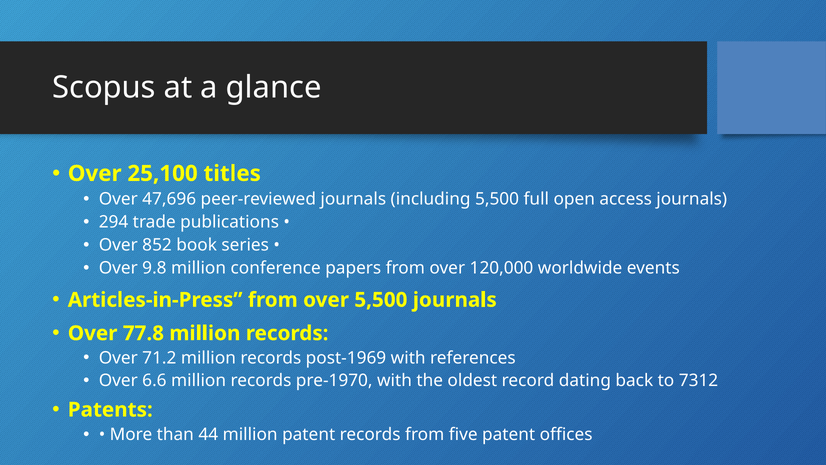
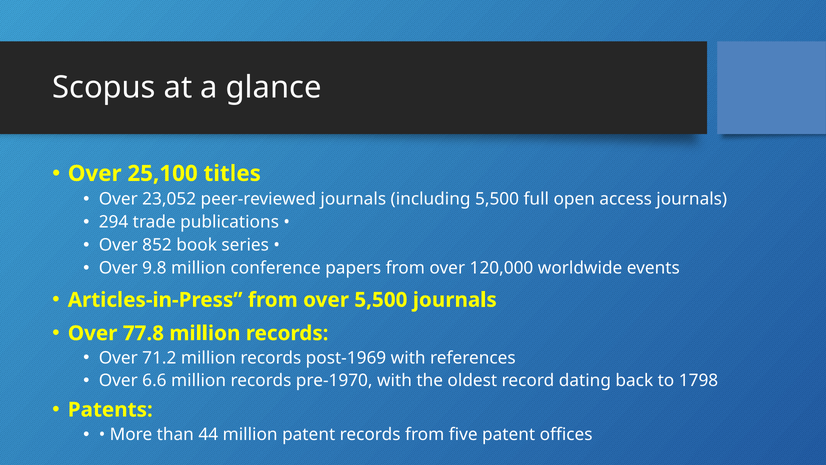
47,696: 47,696 -> 23,052 (169, 199)
7312: 7312 -> 1798 (699, 380)
